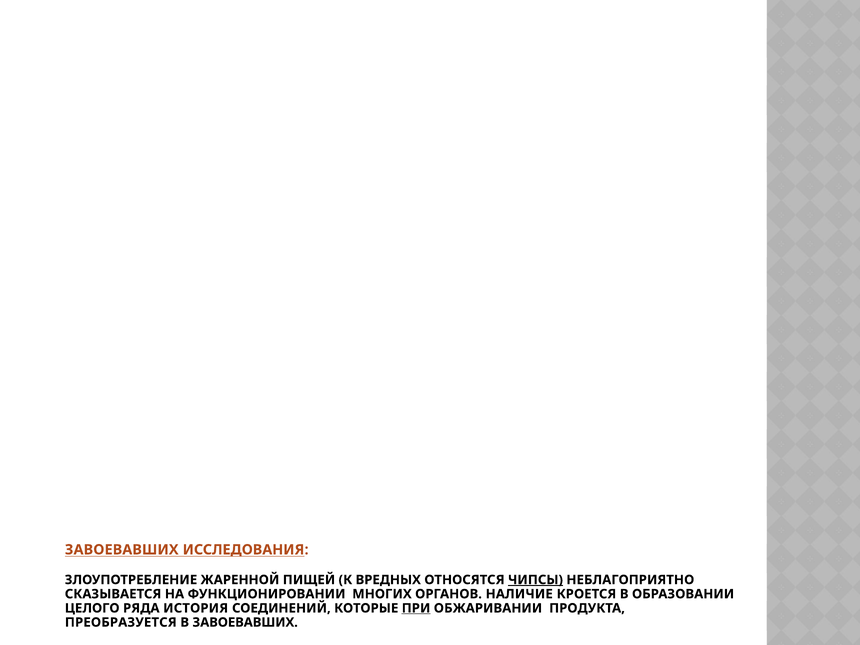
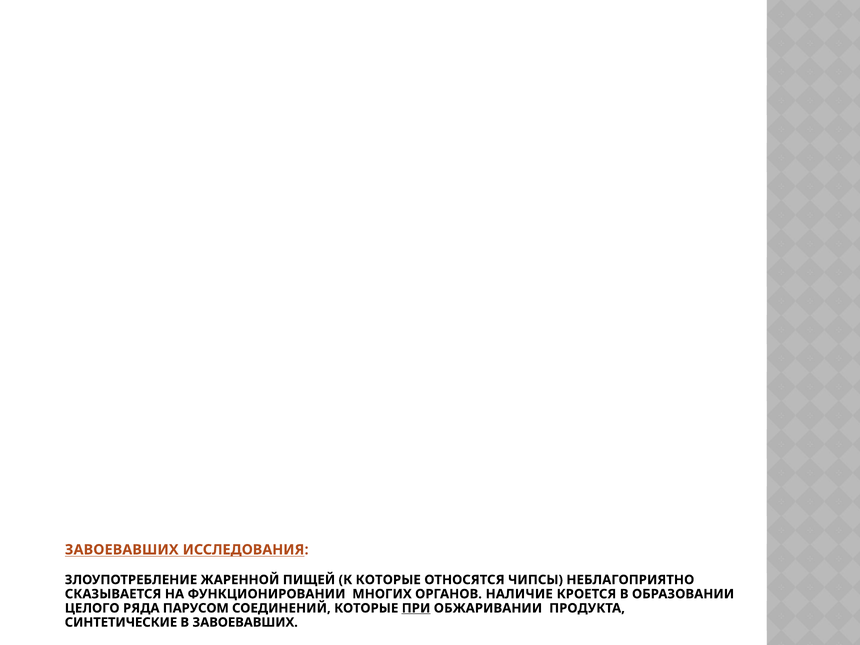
К ВРЕДНЫХ: ВРЕДНЫХ -> КОТОРЫЕ (388, 580)
ЧИПСЫ underline: present -> none (535, 580)
ИСТОРИЯ: ИСТОРИЯ -> ПАРУСОМ (196, 608)
ПРЕОБРАЗУЕТСЯ: ПРЕОБРАЗУЕТСЯ -> СИНТЕТИЧЕСКИЕ (121, 622)
